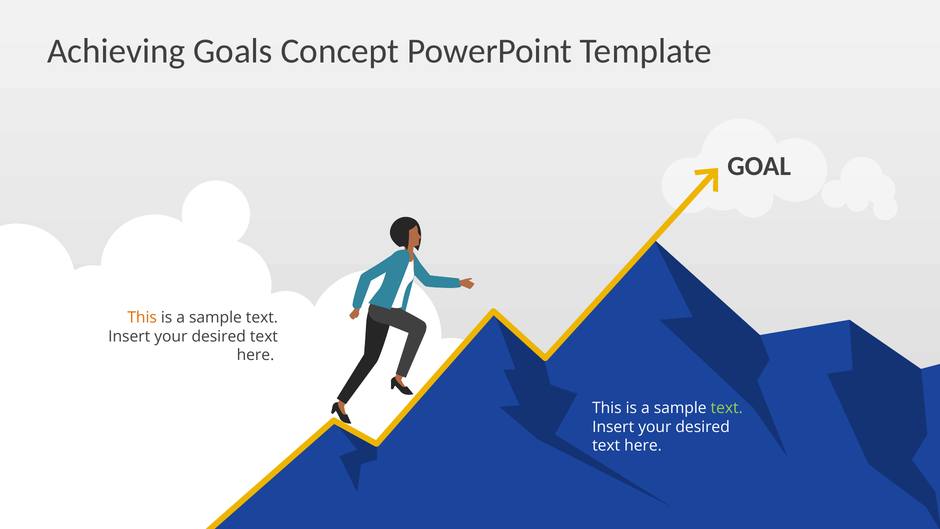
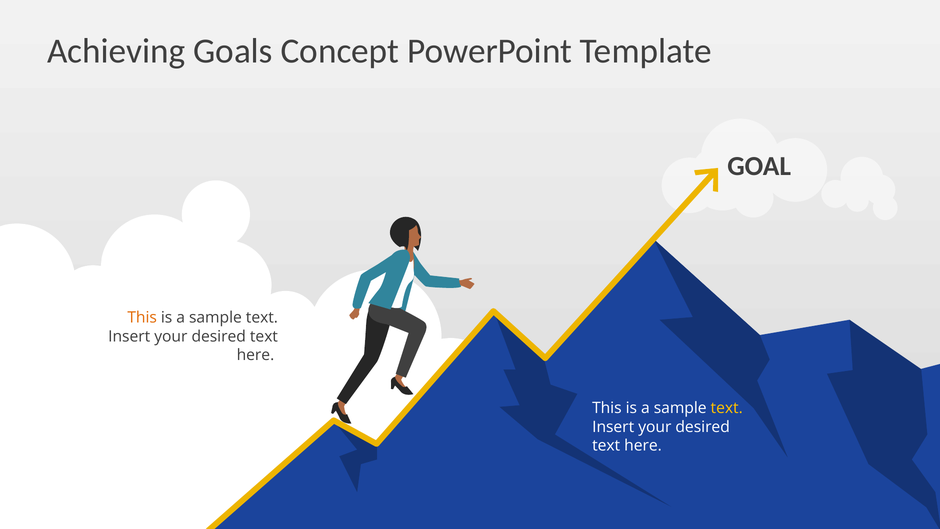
text colour: light green -> yellow (727, 408)
